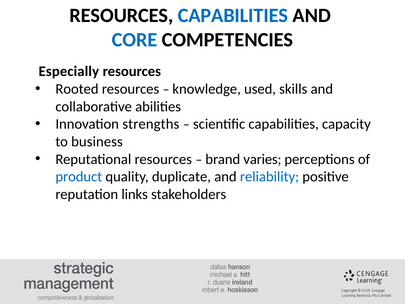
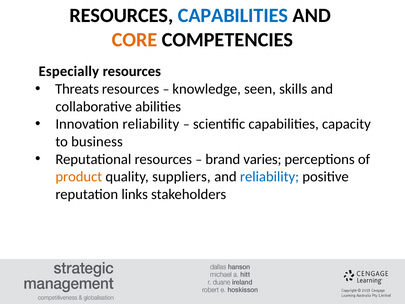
CORE colour: blue -> orange (135, 40)
Rooted: Rooted -> Threats (77, 89)
used: used -> seen (260, 89)
Innovation strengths: strengths -> reliability (151, 124)
product colour: blue -> orange (79, 177)
duplicate: duplicate -> suppliers (181, 177)
